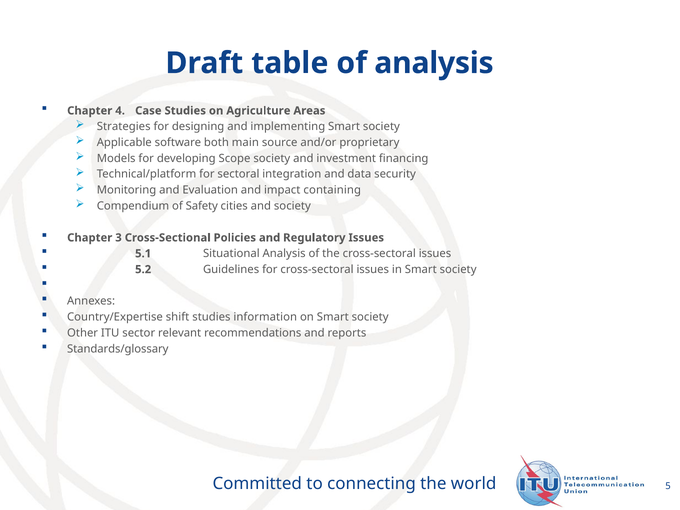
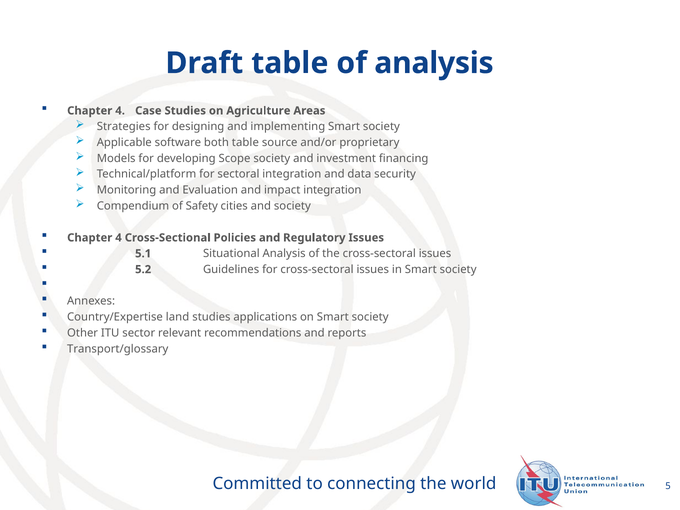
both main: main -> table (245, 142)
impact containing: containing -> integration (332, 190)
3: 3 -> 4 (119, 238)
shift: shift -> land (178, 317)
information: information -> applications (265, 317)
Standards/glossary: Standards/glossary -> Transport/glossary (118, 349)
